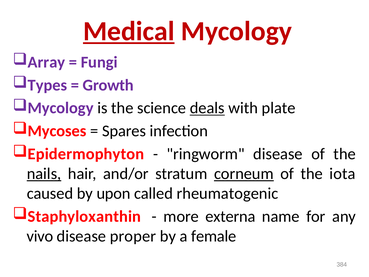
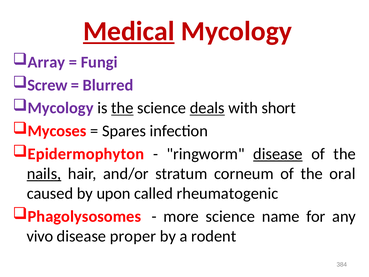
Types: Types -> Screw (47, 85)
Growth: Growth -> Blurred (108, 85)
the underline: none -> present (122, 108)
plate: plate -> short (279, 108)
disease underline: none -> present (278, 154)
corneum underline: present -> none (244, 174)
iota: iota -> oral (343, 174)
Staphyloxanthin: Staphyloxanthin -> Phagolysosomes (84, 216)
more externa: externa -> science (230, 216)
female: female -> rodent (214, 236)
